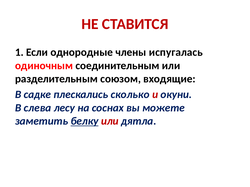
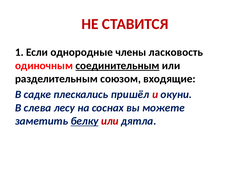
испугалась: испугалась -> ласковость (176, 52)
соединительным underline: none -> present (118, 66)
сколько: сколько -> пришёл (130, 95)
